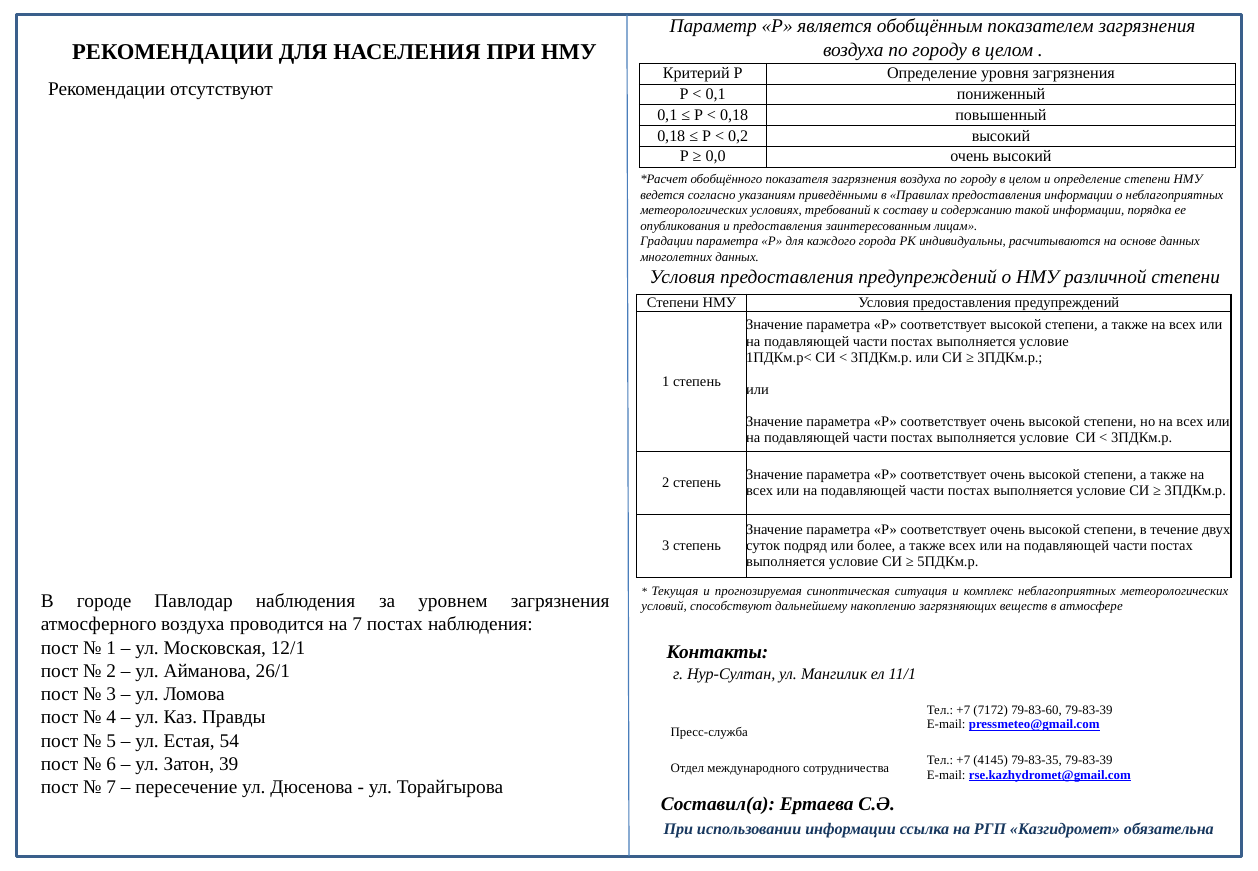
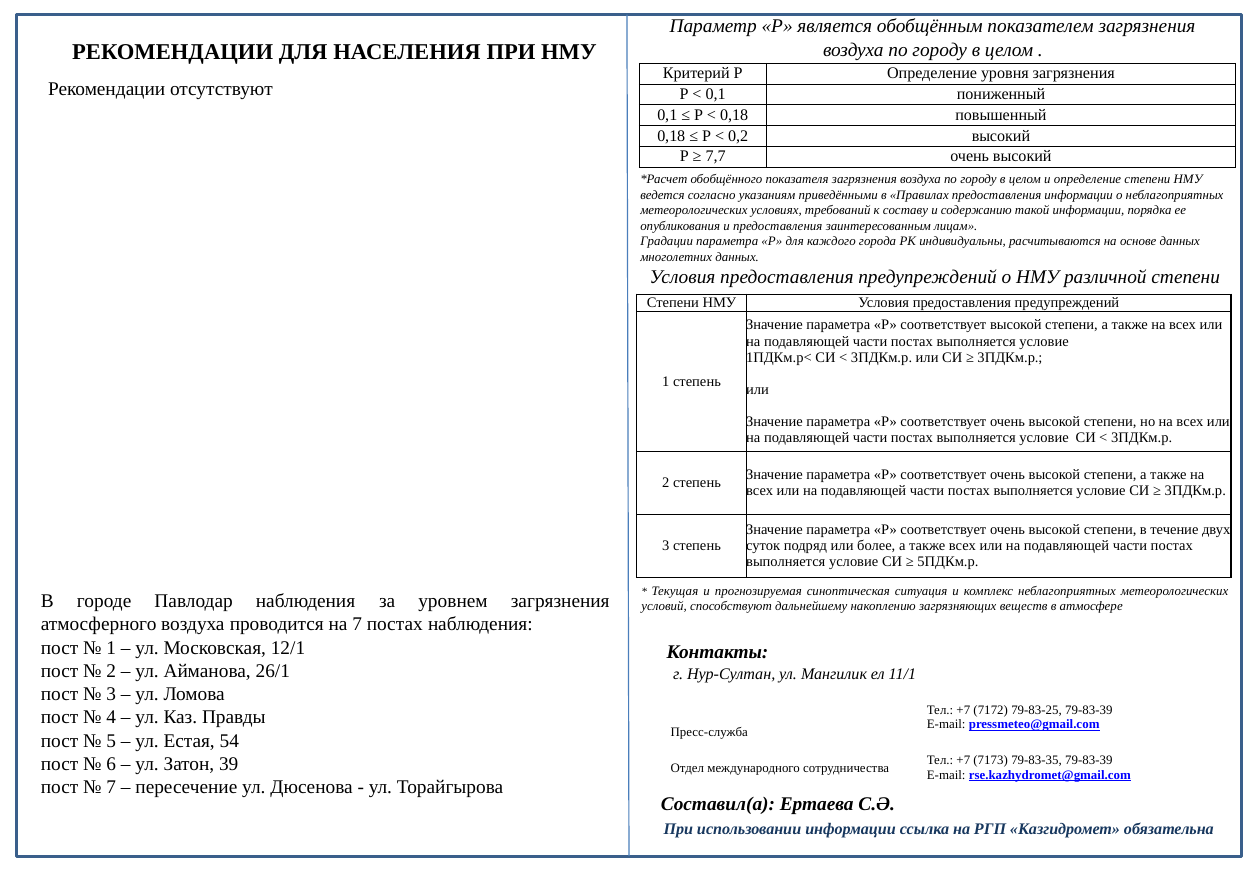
0,0: 0,0 -> 7,7 (716, 156)
79-83-60: 79-83-60 -> 79-83-25 (1037, 710)
4145: 4145 -> 7173 (991, 761)
